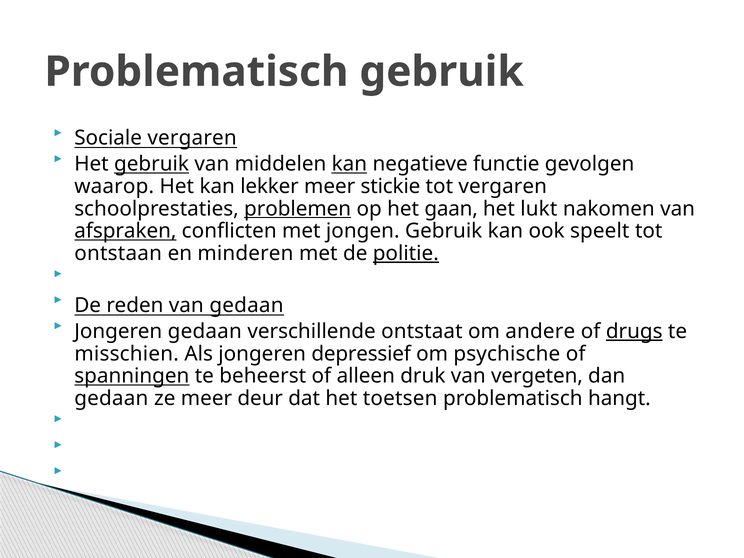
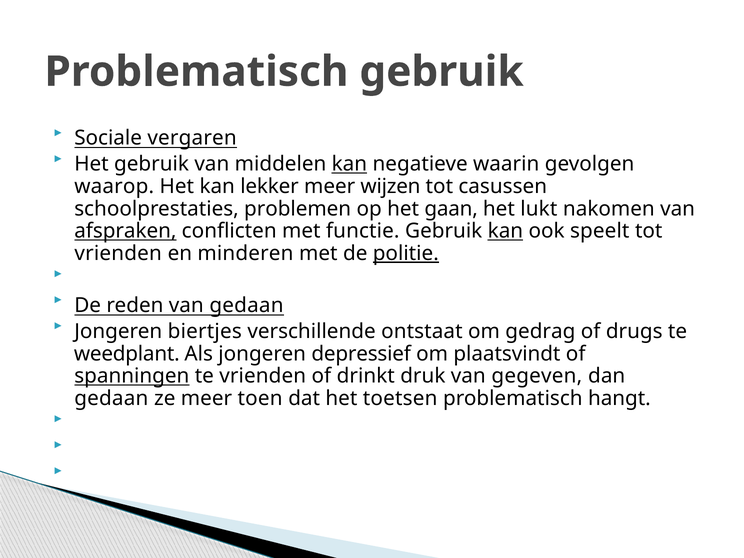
gebruik underline: present -> none (152, 164)
functie: functie -> waarin (506, 164)
stickie: stickie -> wijzen (391, 186)
tot vergaren: vergaren -> casussen (503, 186)
problemen underline: present -> none (298, 209)
jongen: jongen -> functie (363, 231)
kan underline: none -> present (505, 231)
ontstaan: ontstaan -> vrienden (118, 253)
Jongeren gedaan: gedaan -> biertjes (205, 331)
andere: andere -> gedrag (540, 331)
drugs underline: present -> none (634, 331)
misschien: misschien -> weedplant (127, 354)
psychische: psychische -> plaatsvindt (507, 354)
te beheerst: beheerst -> vrienden (263, 376)
alleen: alleen -> drinkt (366, 376)
vergeten: vergeten -> gegeven (537, 376)
deur: deur -> toen (260, 398)
